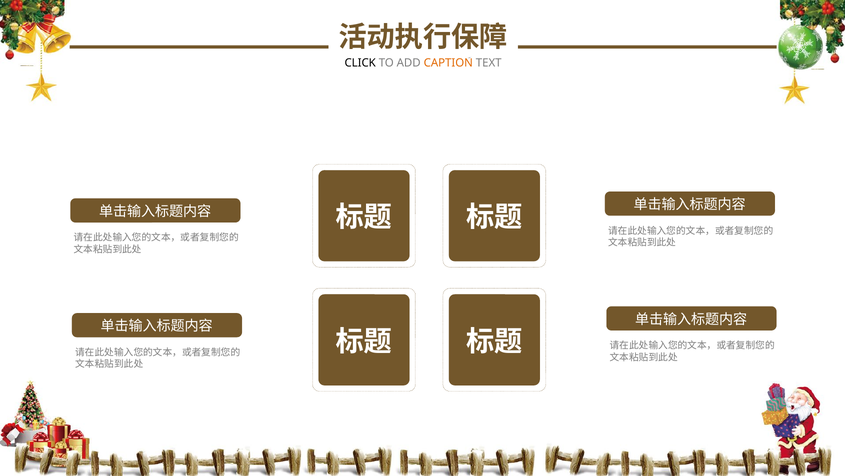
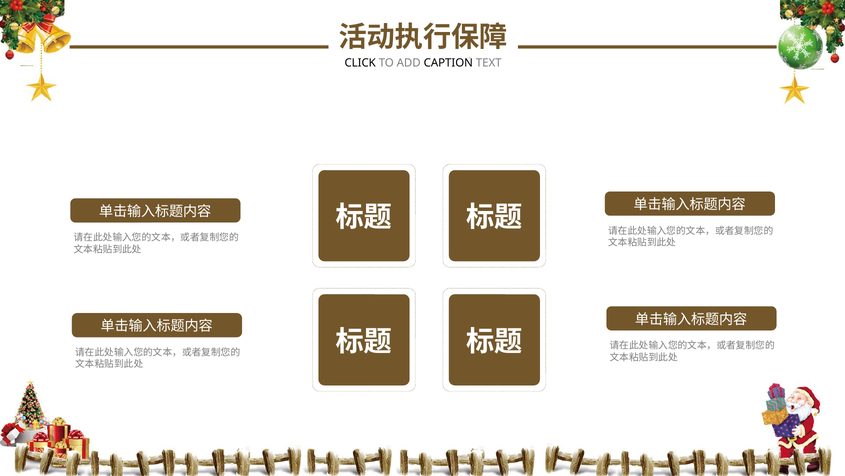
CAPTION colour: orange -> black (448, 63)
